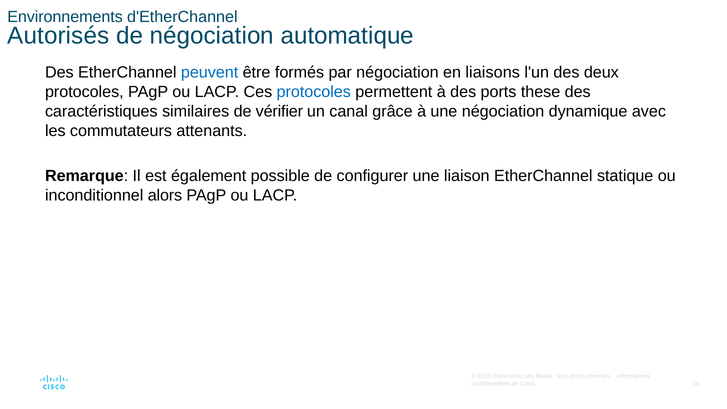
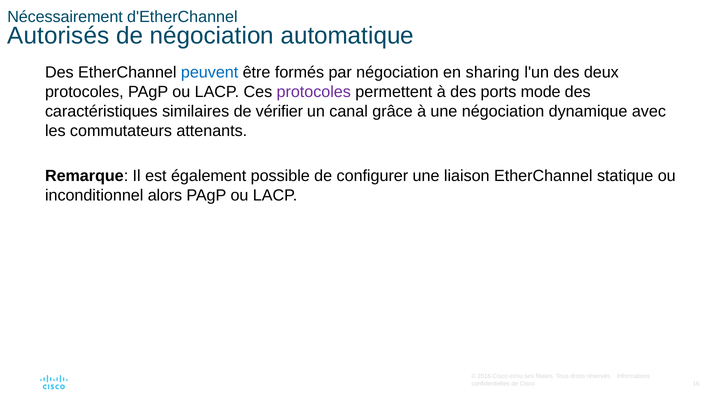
Environnements: Environnements -> Nécessairement (65, 17)
liaisons: liaisons -> sharing (493, 73)
protocoles colour: blue -> purple (314, 92)
these: these -> mode (541, 92)
